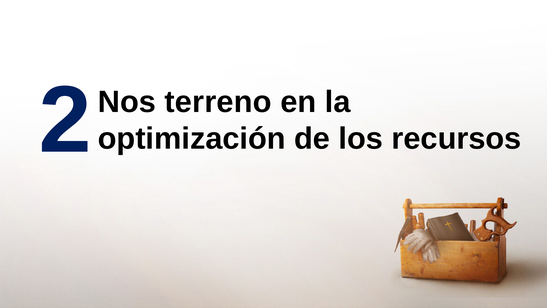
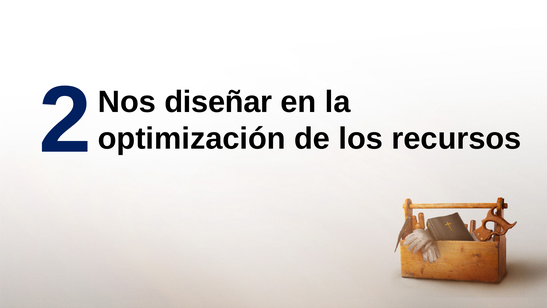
terreno: terreno -> diseñar (218, 102)
